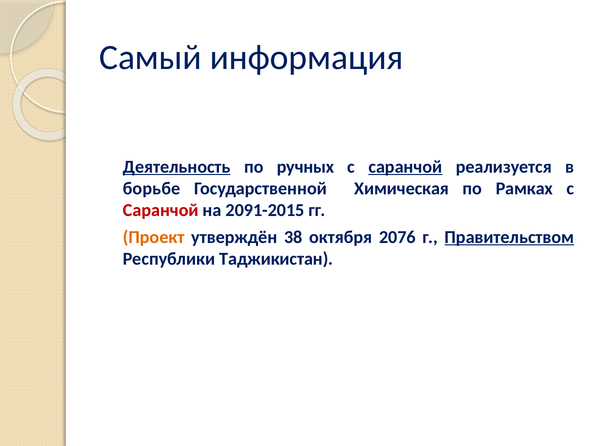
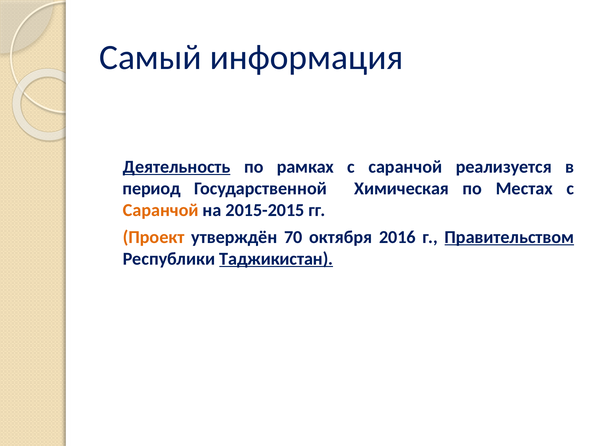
ручных: ручных -> рамках (305, 167)
саранчой underline: present -> none (405, 167)
борьбе: борьбе -> период (152, 188)
Рамках: Рамках -> Местах (524, 188)
Саранчой colour: red -> orange (161, 210)
2091-2015: 2091-2015 -> 2015-2015 (265, 210)
38: 38 -> 70 (293, 237)
2076: 2076 -> 2016 (397, 237)
Таджикистан underline: none -> present (276, 259)
